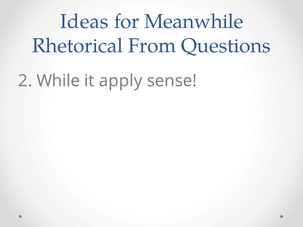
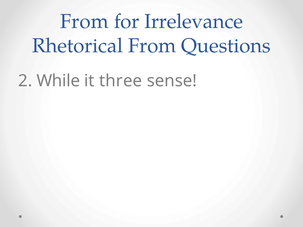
Ideas: Ideas -> From (84, 21)
Meanwhile: Meanwhile -> Irrelevance (194, 21)
apply: apply -> three (121, 81)
